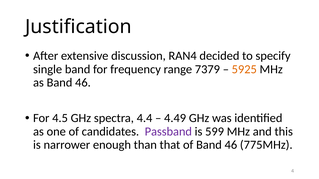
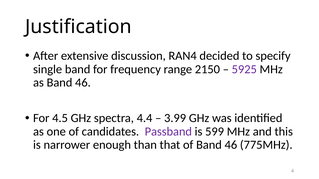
7379: 7379 -> 2150 (207, 69)
5925 colour: orange -> purple (244, 69)
4.49: 4.49 -> 3.99 (175, 118)
